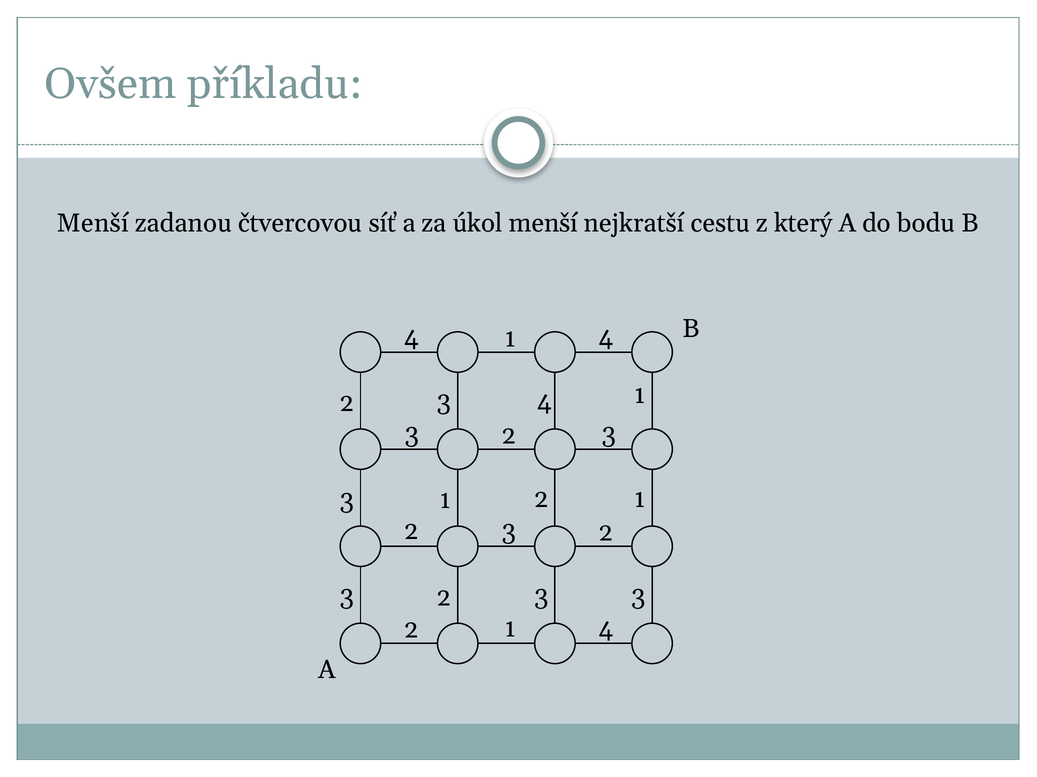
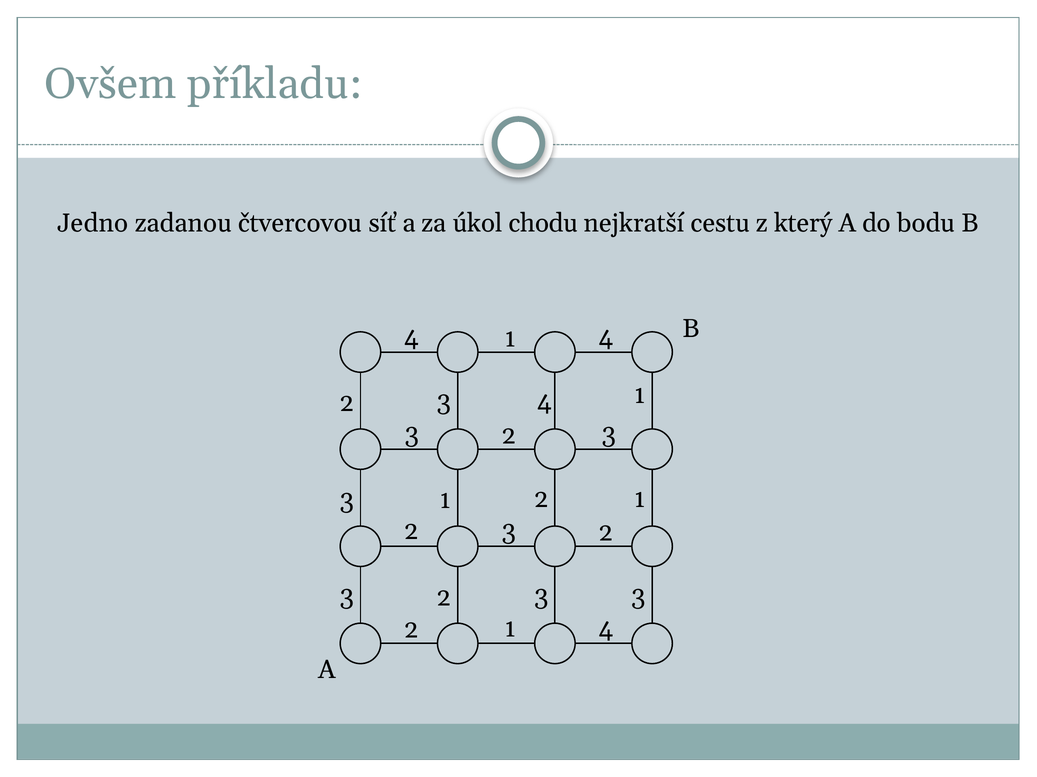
Menší: Menší -> Jedno (93, 224)
úkol menší: menší -> chodu (543, 224)
